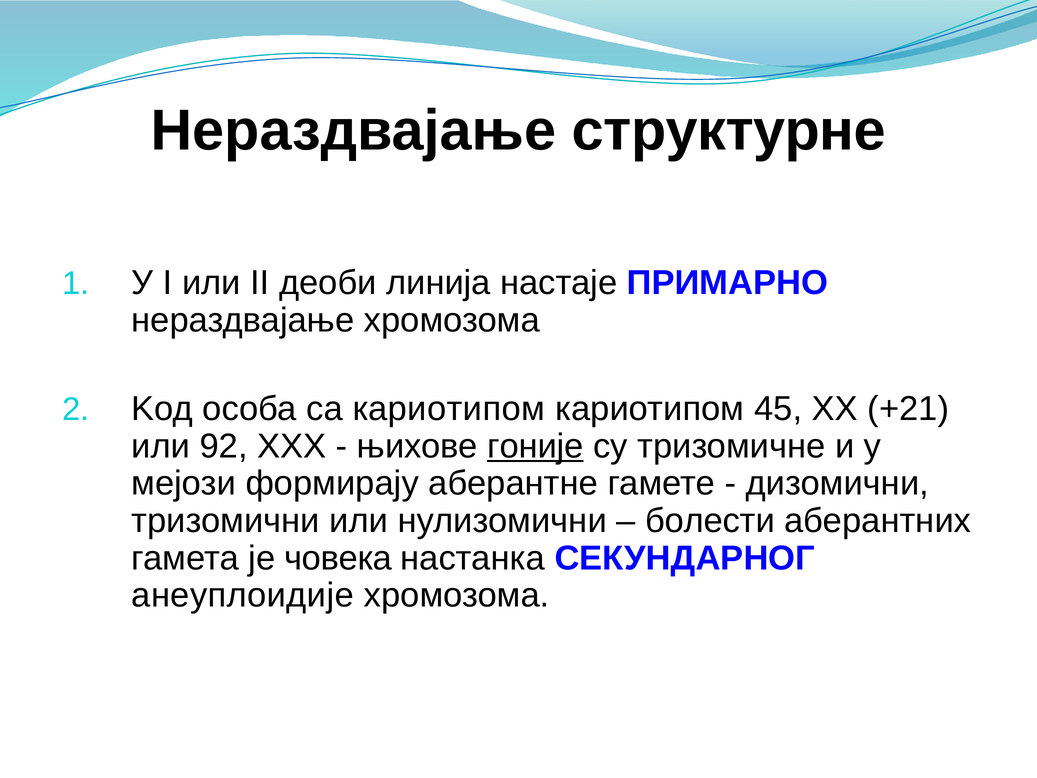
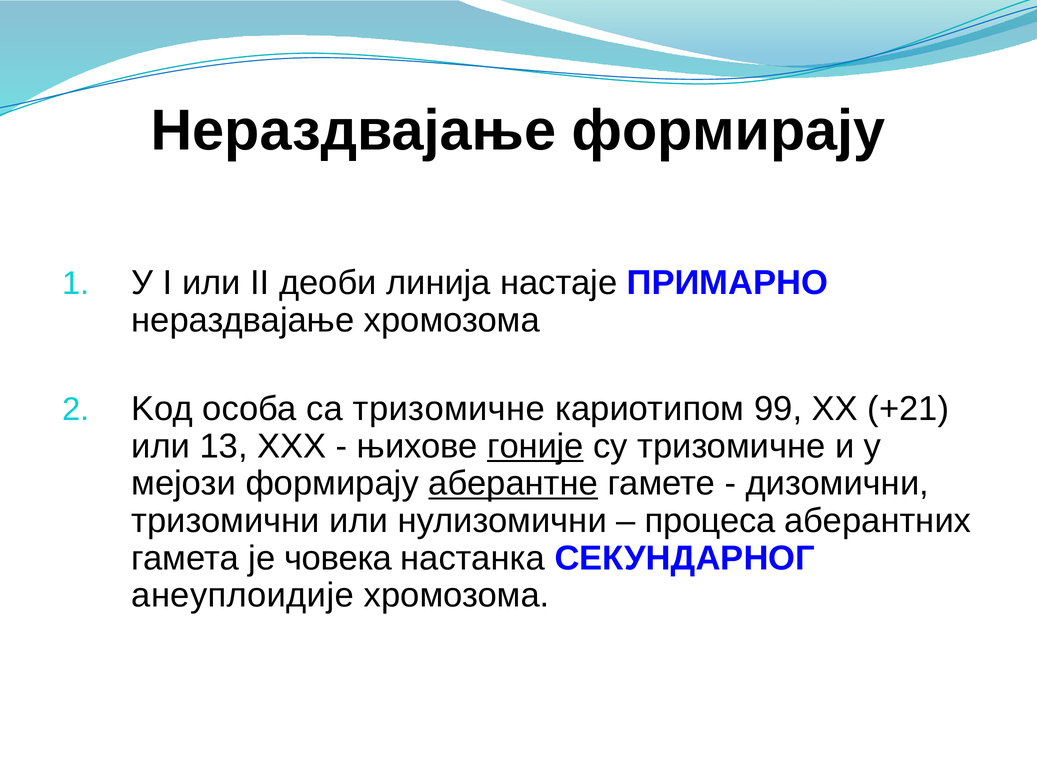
Нераздвајање структурне: структурне -> формирају (729, 131)
са кариотипом: кариотипом -> тризомичне (449, 409)
45: 45 -> 99 (778, 409)
92: 92 -> 13 (224, 446)
аберантне underline: none -> present (513, 483)
болести: болести -> процеса (710, 521)
